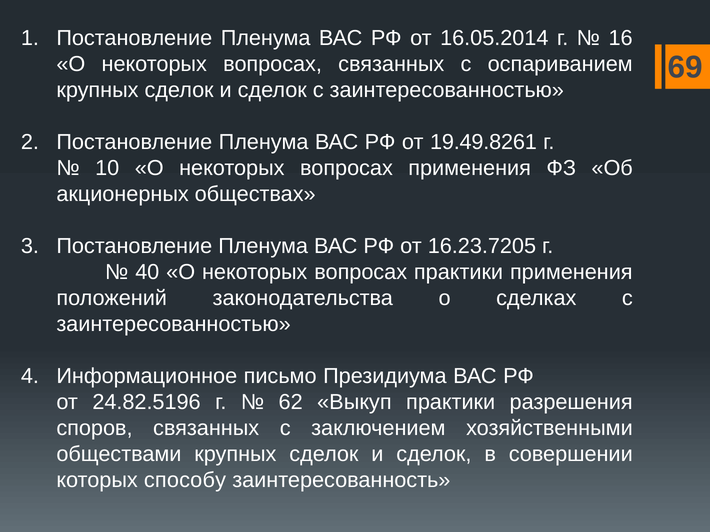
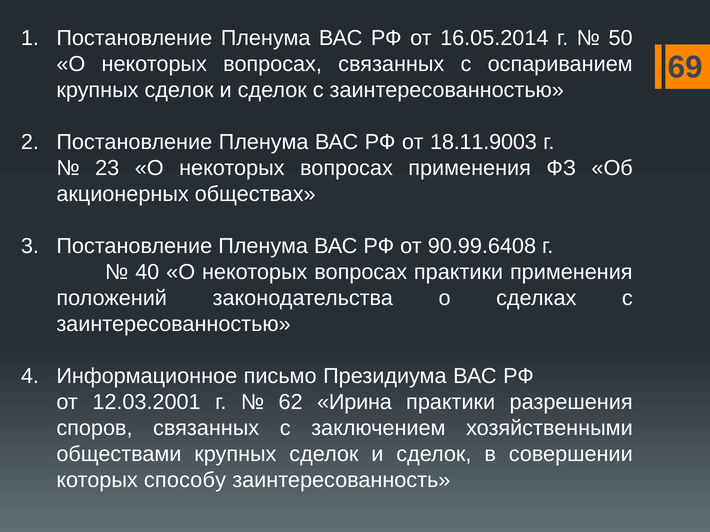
16: 16 -> 50 (621, 38)
19.49.8261: 19.49.8261 -> 18.11.9003 (483, 142)
10: 10 -> 23 (107, 168)
16.23.7205: 16.23.7205 -> 90.99.6408 (482, 246)
24.82.5196: 24.82.5196 -> 12.03.2001 (147, 403)
Выкуп: Выкуп -> Ирина (355, 403)
